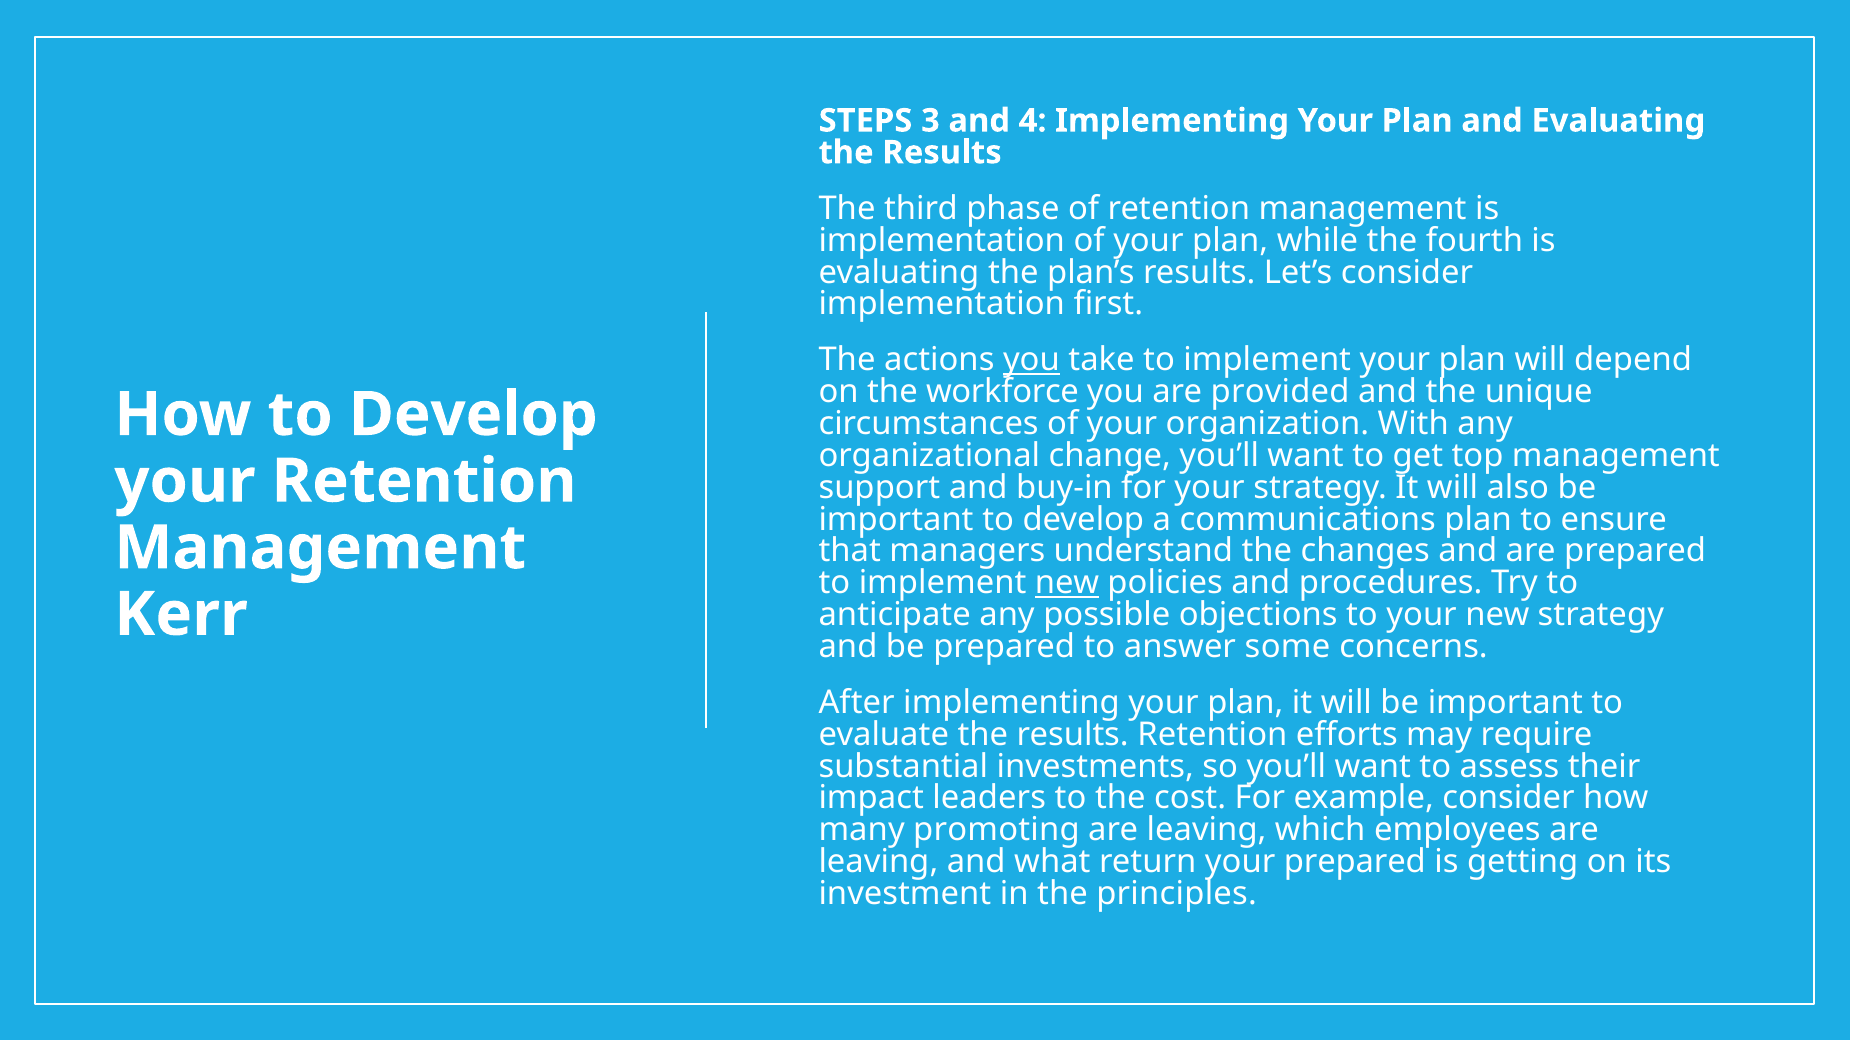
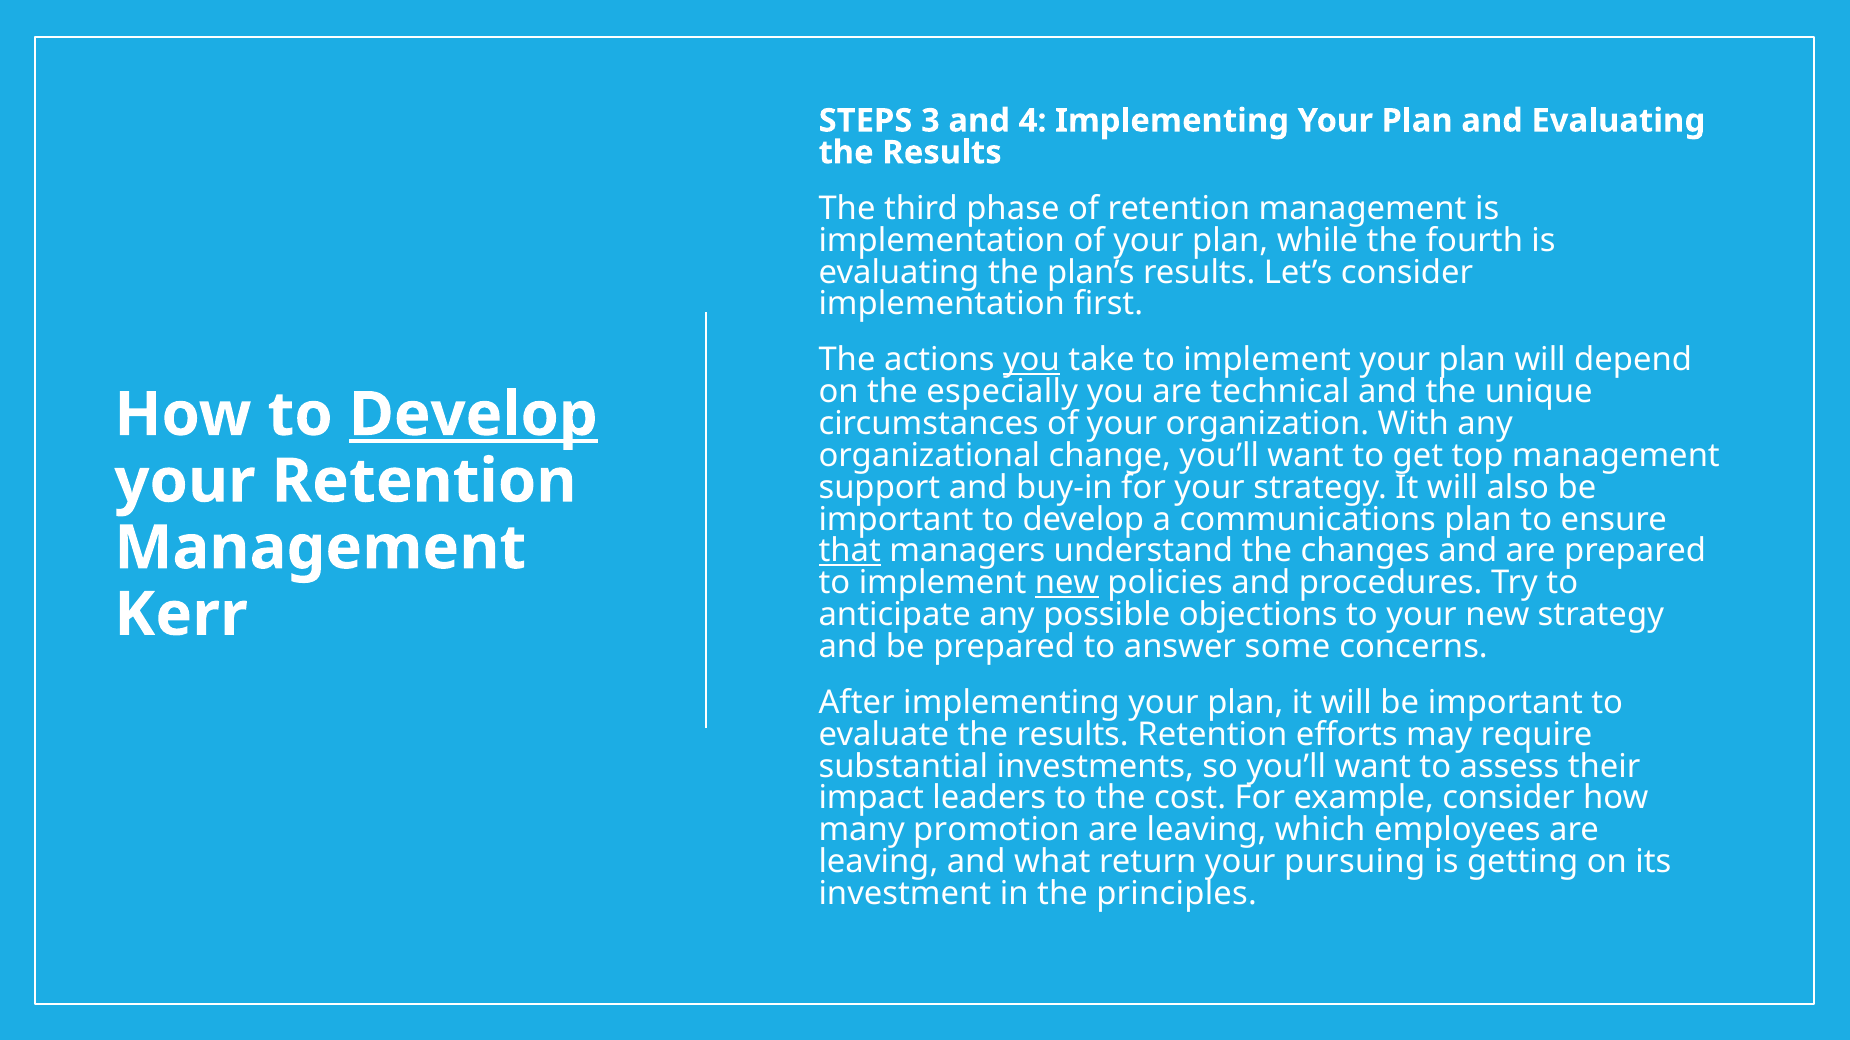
workforce: workforce -> especially (1002, 392)
provided: provided -> technical (1280, 392)
Develop underline: none -> present (473, 415)
that underline: none -> present (850, 551)
promoting: promoting -> promotion (996, 830)
your prepared: prepared -> pursuing (1355, 862)
